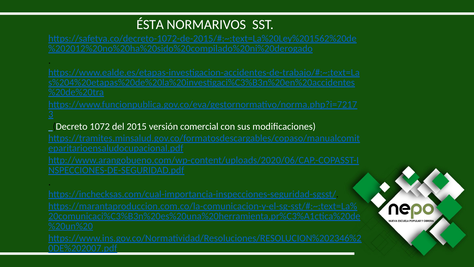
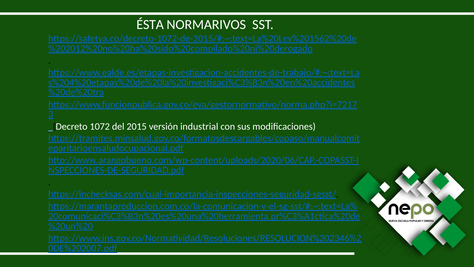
comercial: comercial -> industrial (199, 126)
